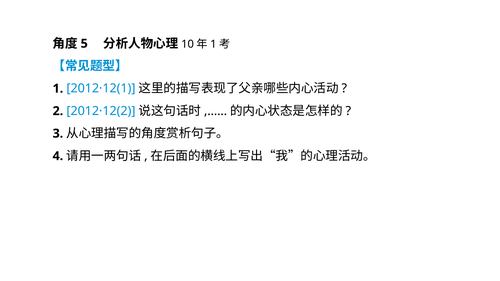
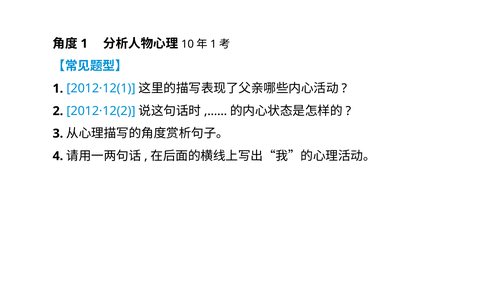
5: 5 -> 1 (84, 44)
